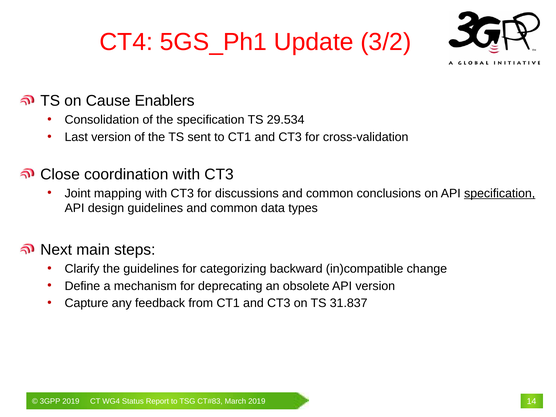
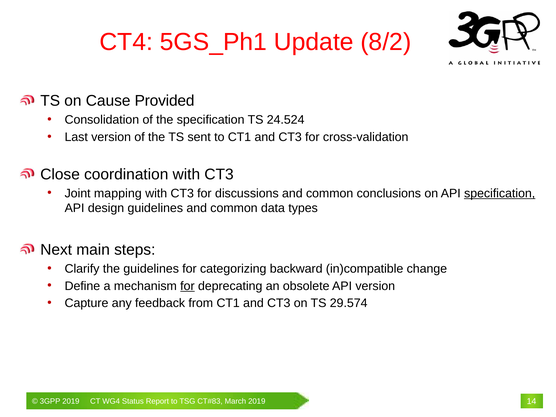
3/2: 3/2 -> 8/2 (386, 42)
Enablers: Enablers -> Provided (165, 101)
29.534: 29.534 -> 24.524 (286, 120)
for underline: none -> present (187, 286)
31.837: 31.837 -> 29.574 (349, 303)
